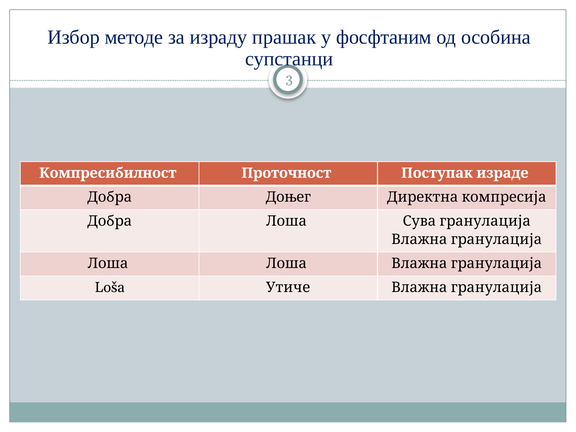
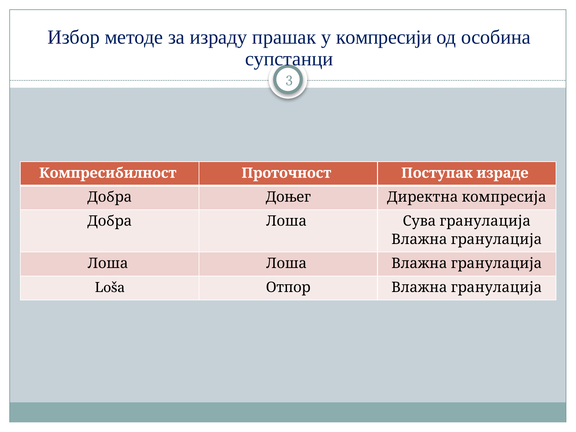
фосфтаним: фосфтаним -> компресији (384, 37)
Утиче: Утиче -> Отпор (288, 287)
